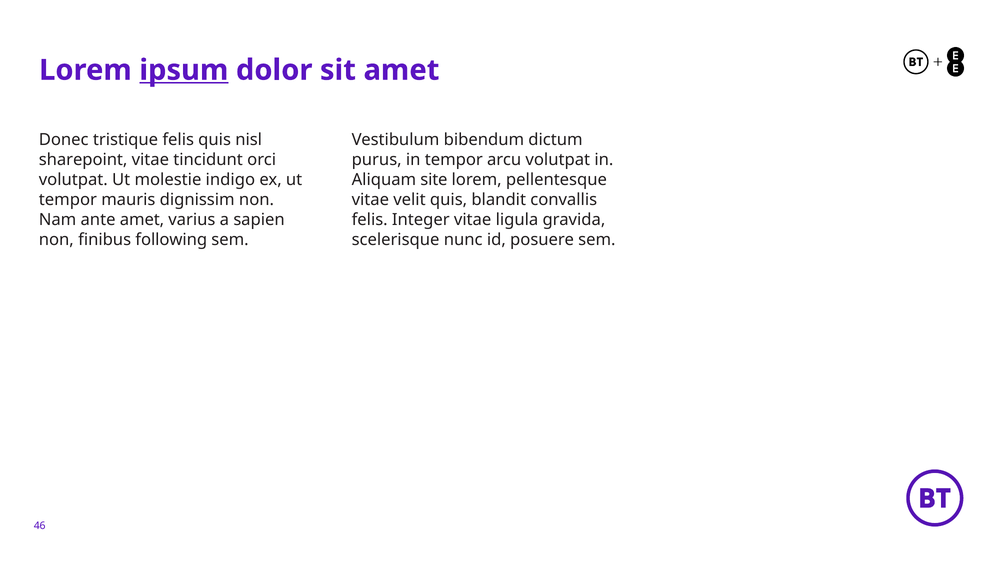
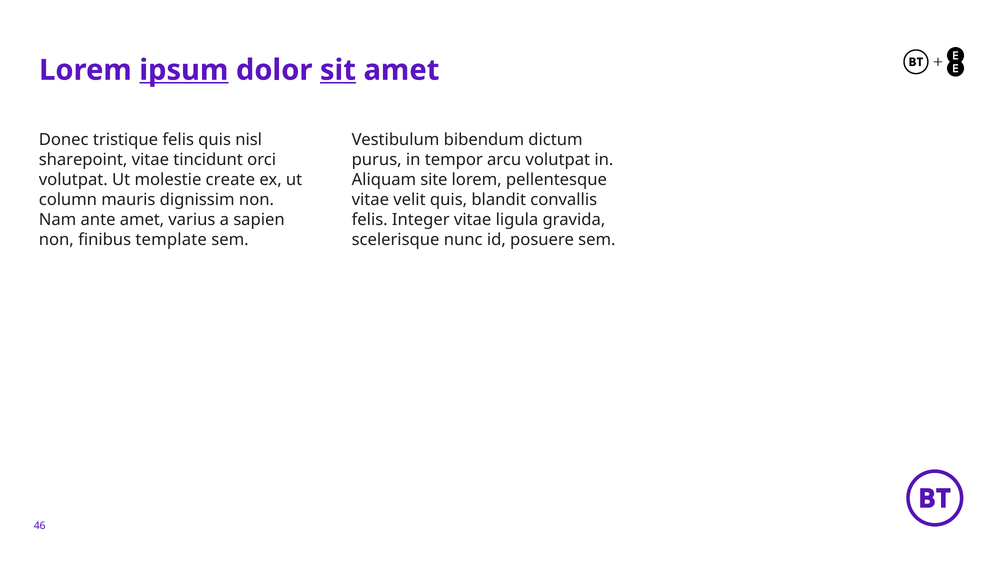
sit underline: none -> present (338, 70)
indigo: indigo -> create (230, 179)
tempor: tempor -> column (68, 199)
following: following -> template (171, 239)
